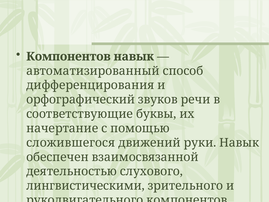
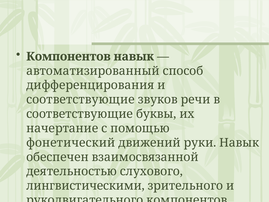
орфографический: орфографический -> соответствующие (80, 99)
сложившегося: сложившегося -> фонетический (71, 143)
